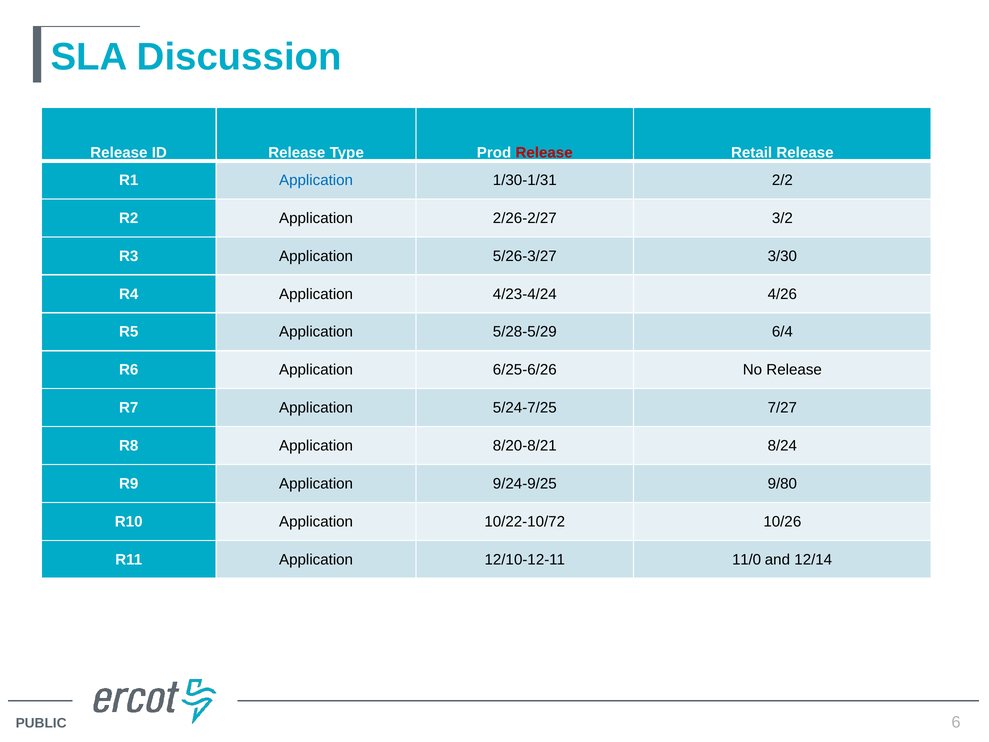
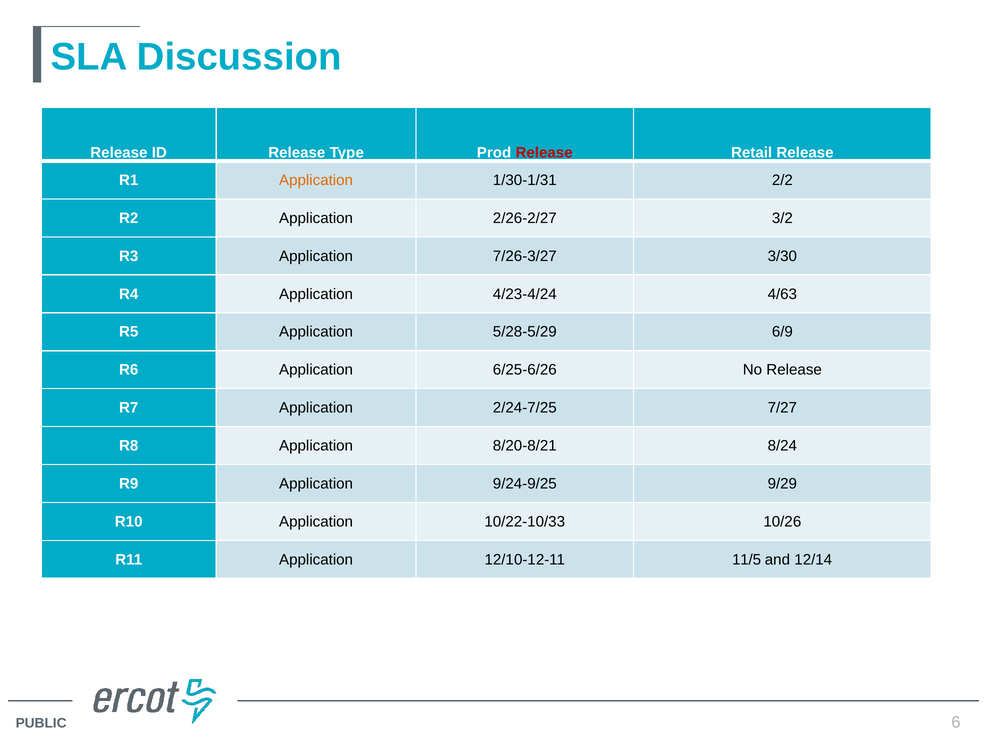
Application colour: blue -> orange (316, 180)
5/26-3/27: 5/26-3/27 -> 7/26-3/27 (525, 256)
4/26: 4/26 -> 4/63 (782, 294)
6/4: 6/4 -> 6/9 (782, 332)
5/24-7/25: 5/24-7/25 -> 2/24-7/25 (525, 408)
9/80: 9/80 -> 9/29 (782, 484)
10/22-10/72: 10/22-10/72 -> 10/22-10/33 (525, 521)
11/0: 11/0 -> 11/5 (747, 559)
